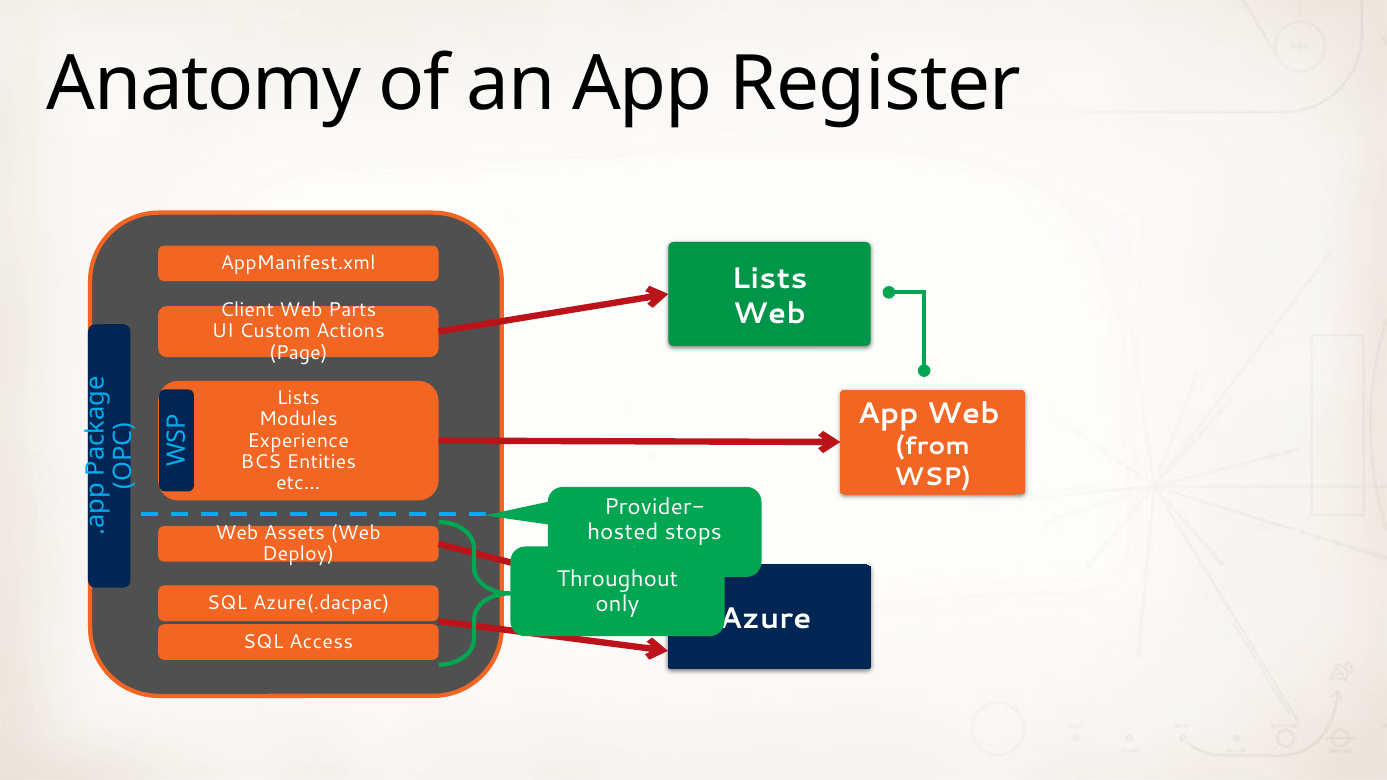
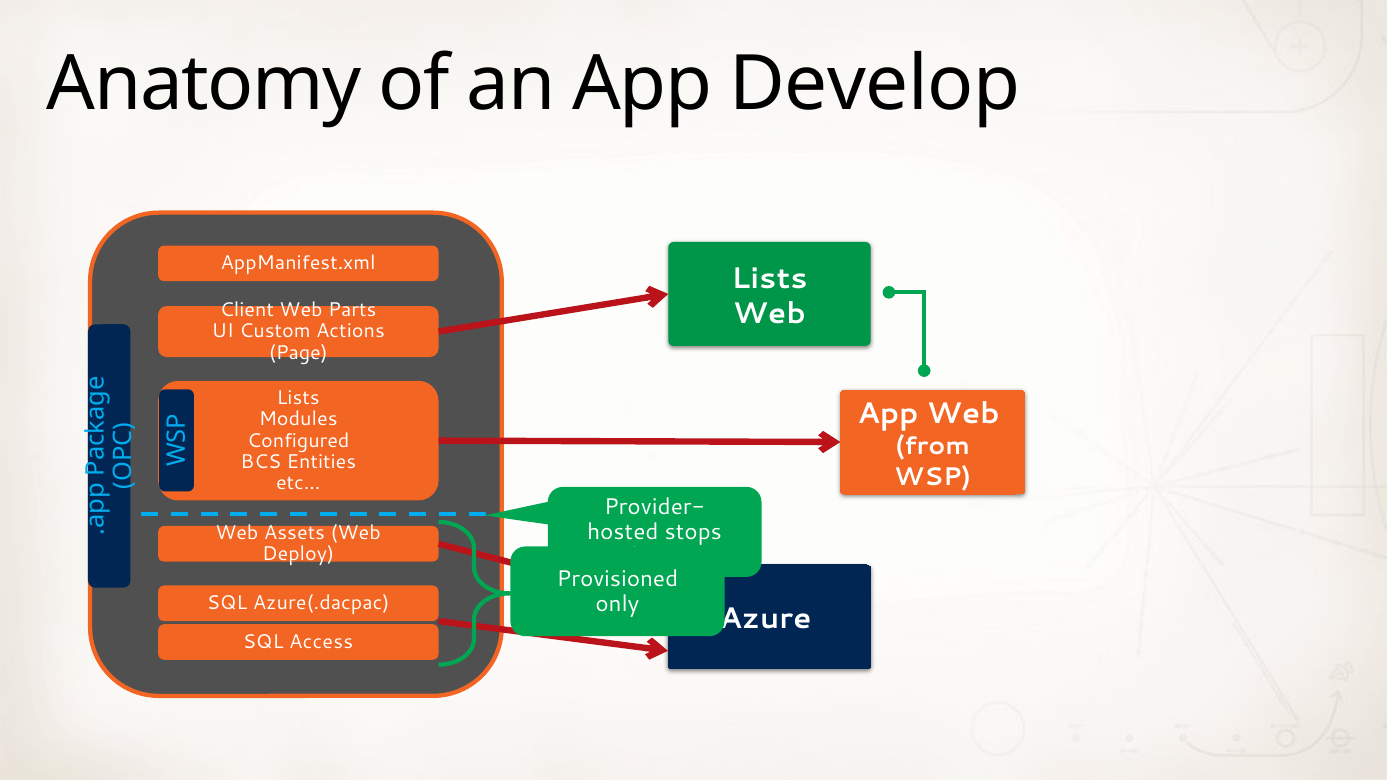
Register: Register -> Develop (875, 84)
Experience: Experience -> Configured (298, 441)
Throughout: Throughout -> Provisioned (617, 579)
